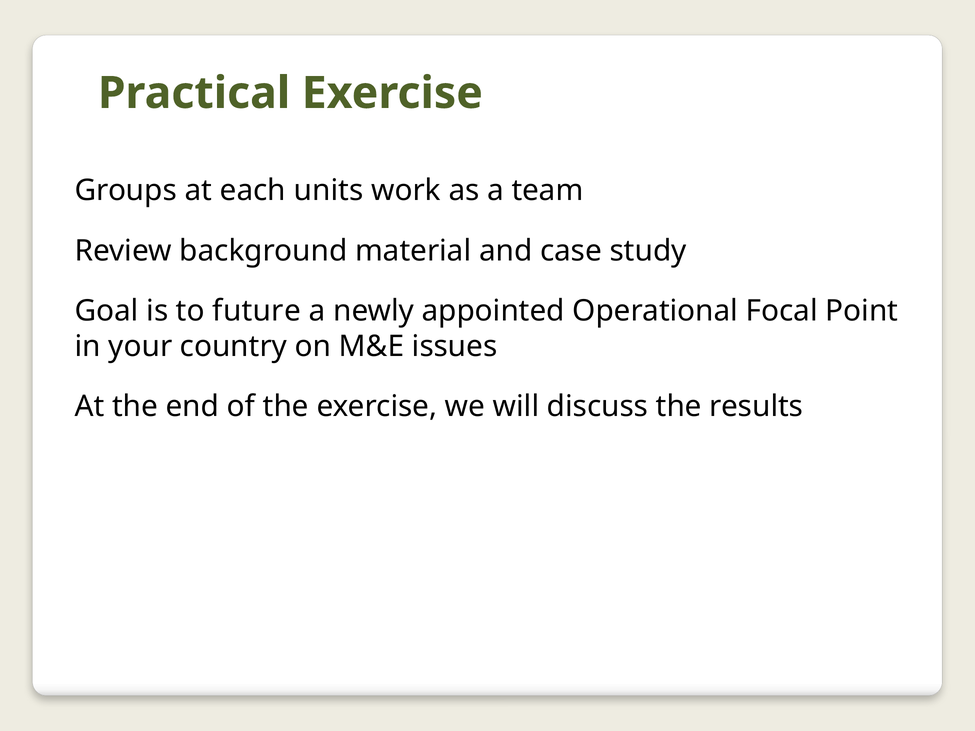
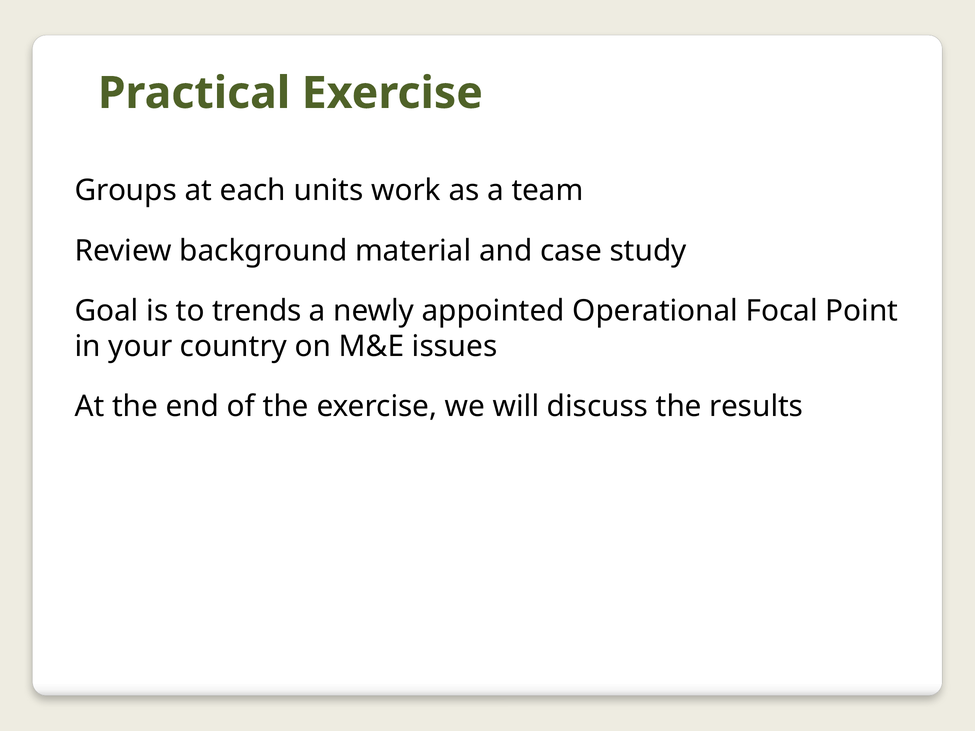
future: future -> trends (257, 311)
